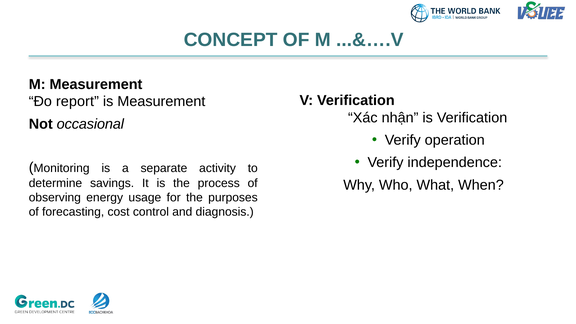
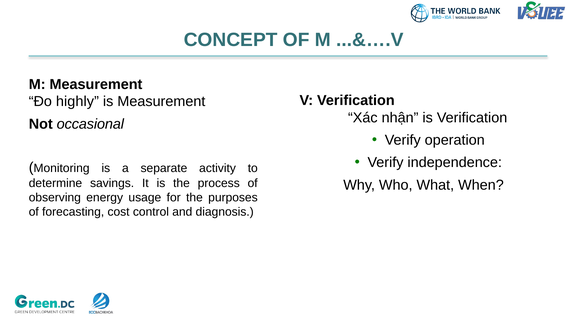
report: report -> highly (77, 102)
